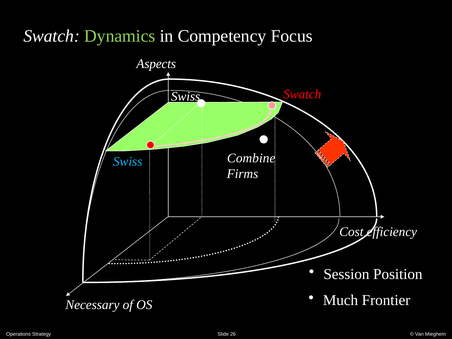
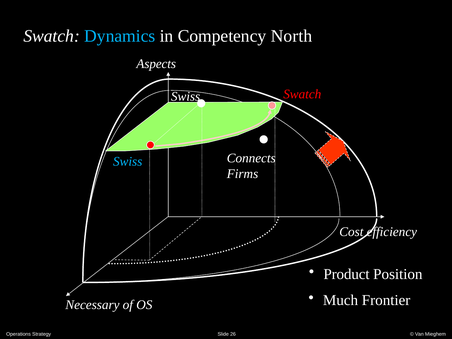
Dynamics colour: light green -> light blue (120, 36)
Focus: Focus -> North (292, 36)
Combine: Combine -> Connects (251, 158)
Session: Session -> Product (346, 274)
